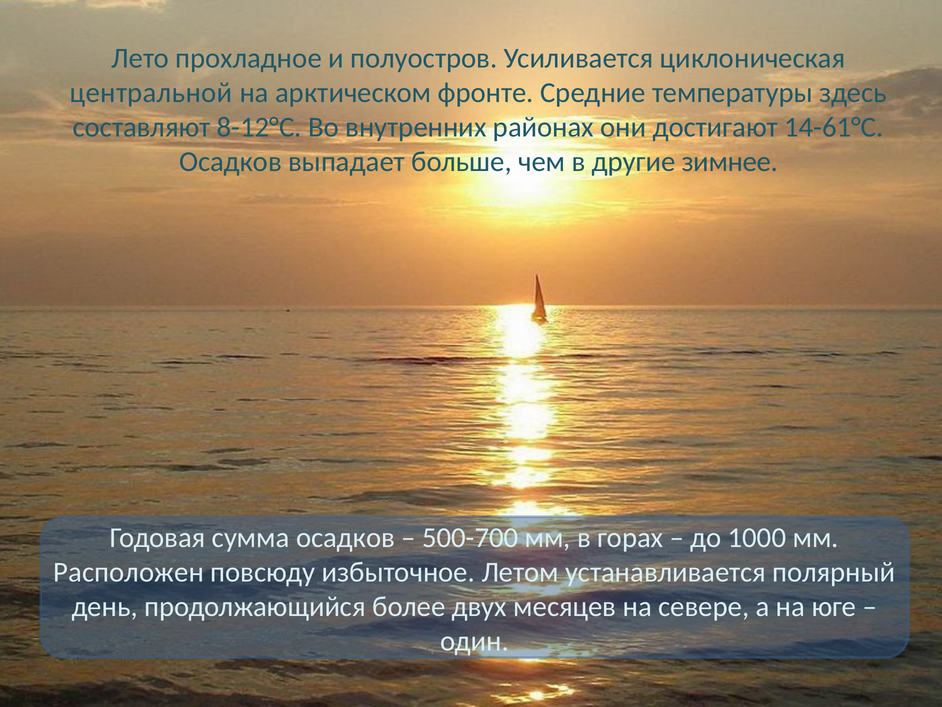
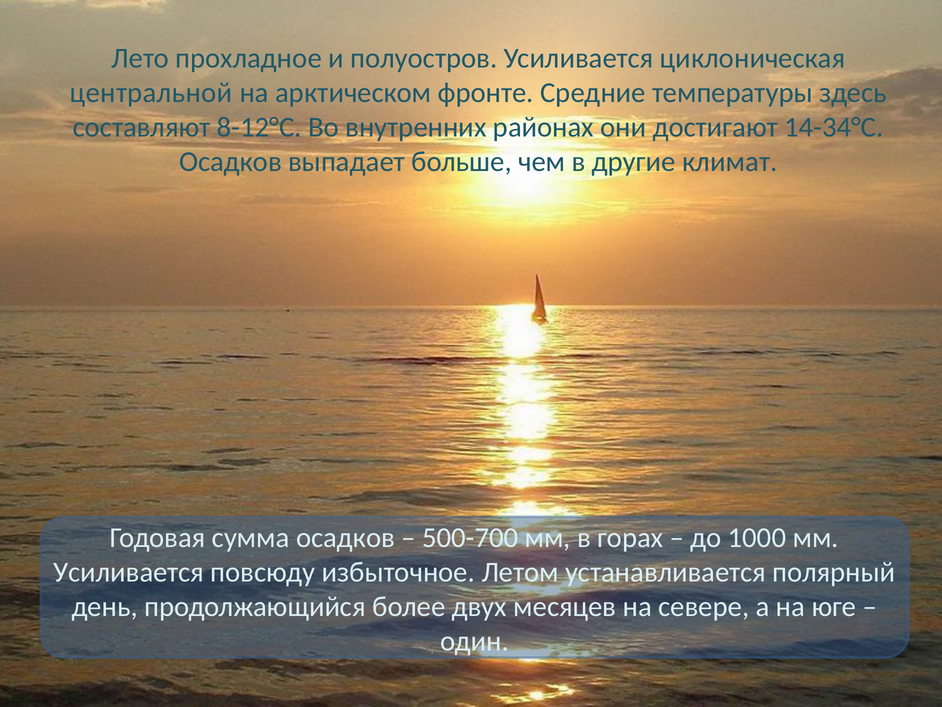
14-61°С: 14-61°С -> 14-34°С (834, 127)
зимнее: зимнее -> климат (730, 162)
Расположен: Расположен -> Усиливается (129, 572)
